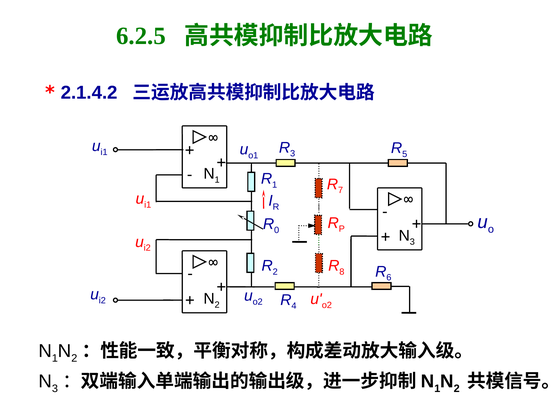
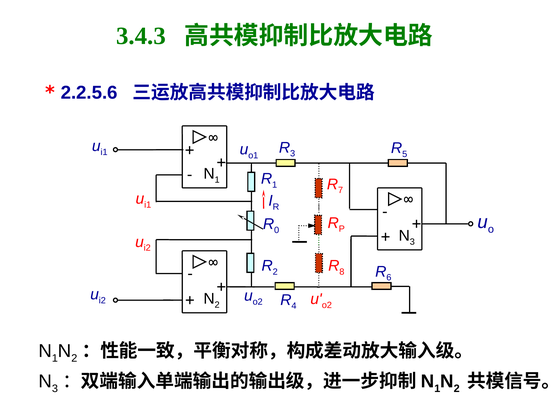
6.2.5: 6.2.5 -> 3.4.3 (141, 36)
2.1.4.2: 2.1.4.2 -> 2.2.5.6 (89, 93)
